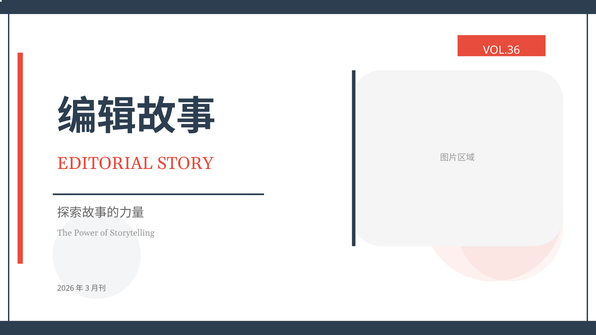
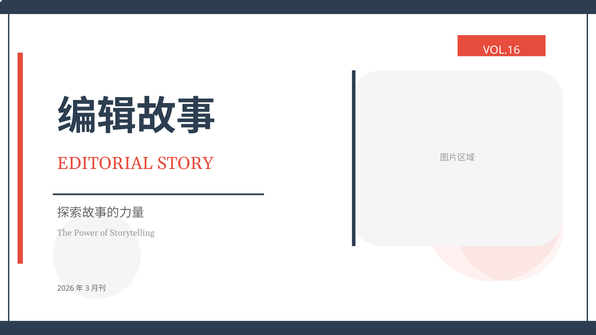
VOL.36: VOL.36 -> VOL.16 (502, 50)
